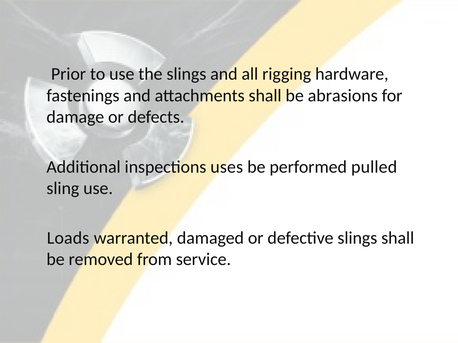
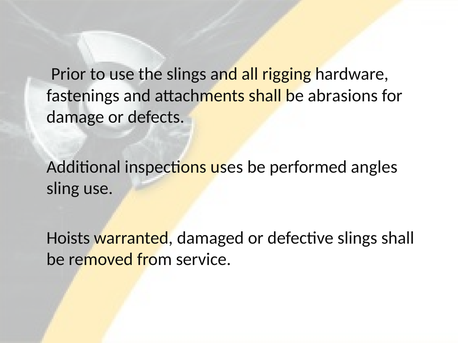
pulled: pulled -> angles (374, 167)
Loads: Loads -> Hoists (68, 238)
